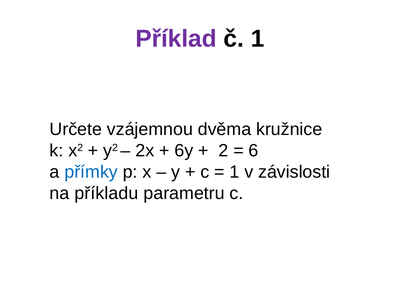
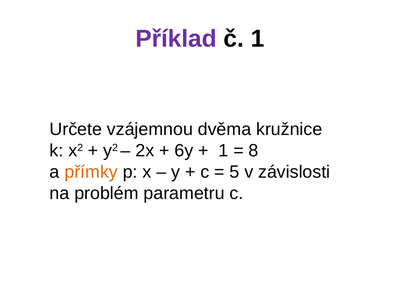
2: 2 -> 1 (223, 151)
6: 6 -> 8 (254, 151)
přímky colour: blue -> orange (91, 172)
1: 1 -> 5 (234, 172)
příkladu: příkladu -> problém (107, 193)
